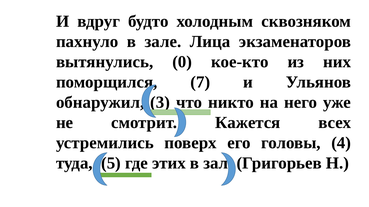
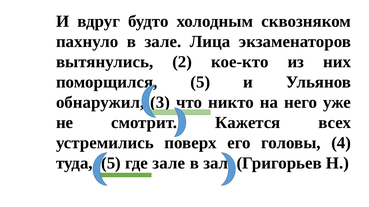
0: 0 -> 2 (182, 62)
поморщился 7: 7 -> 5 (200, 82)
где этих: этих -> зале (169, 163)
